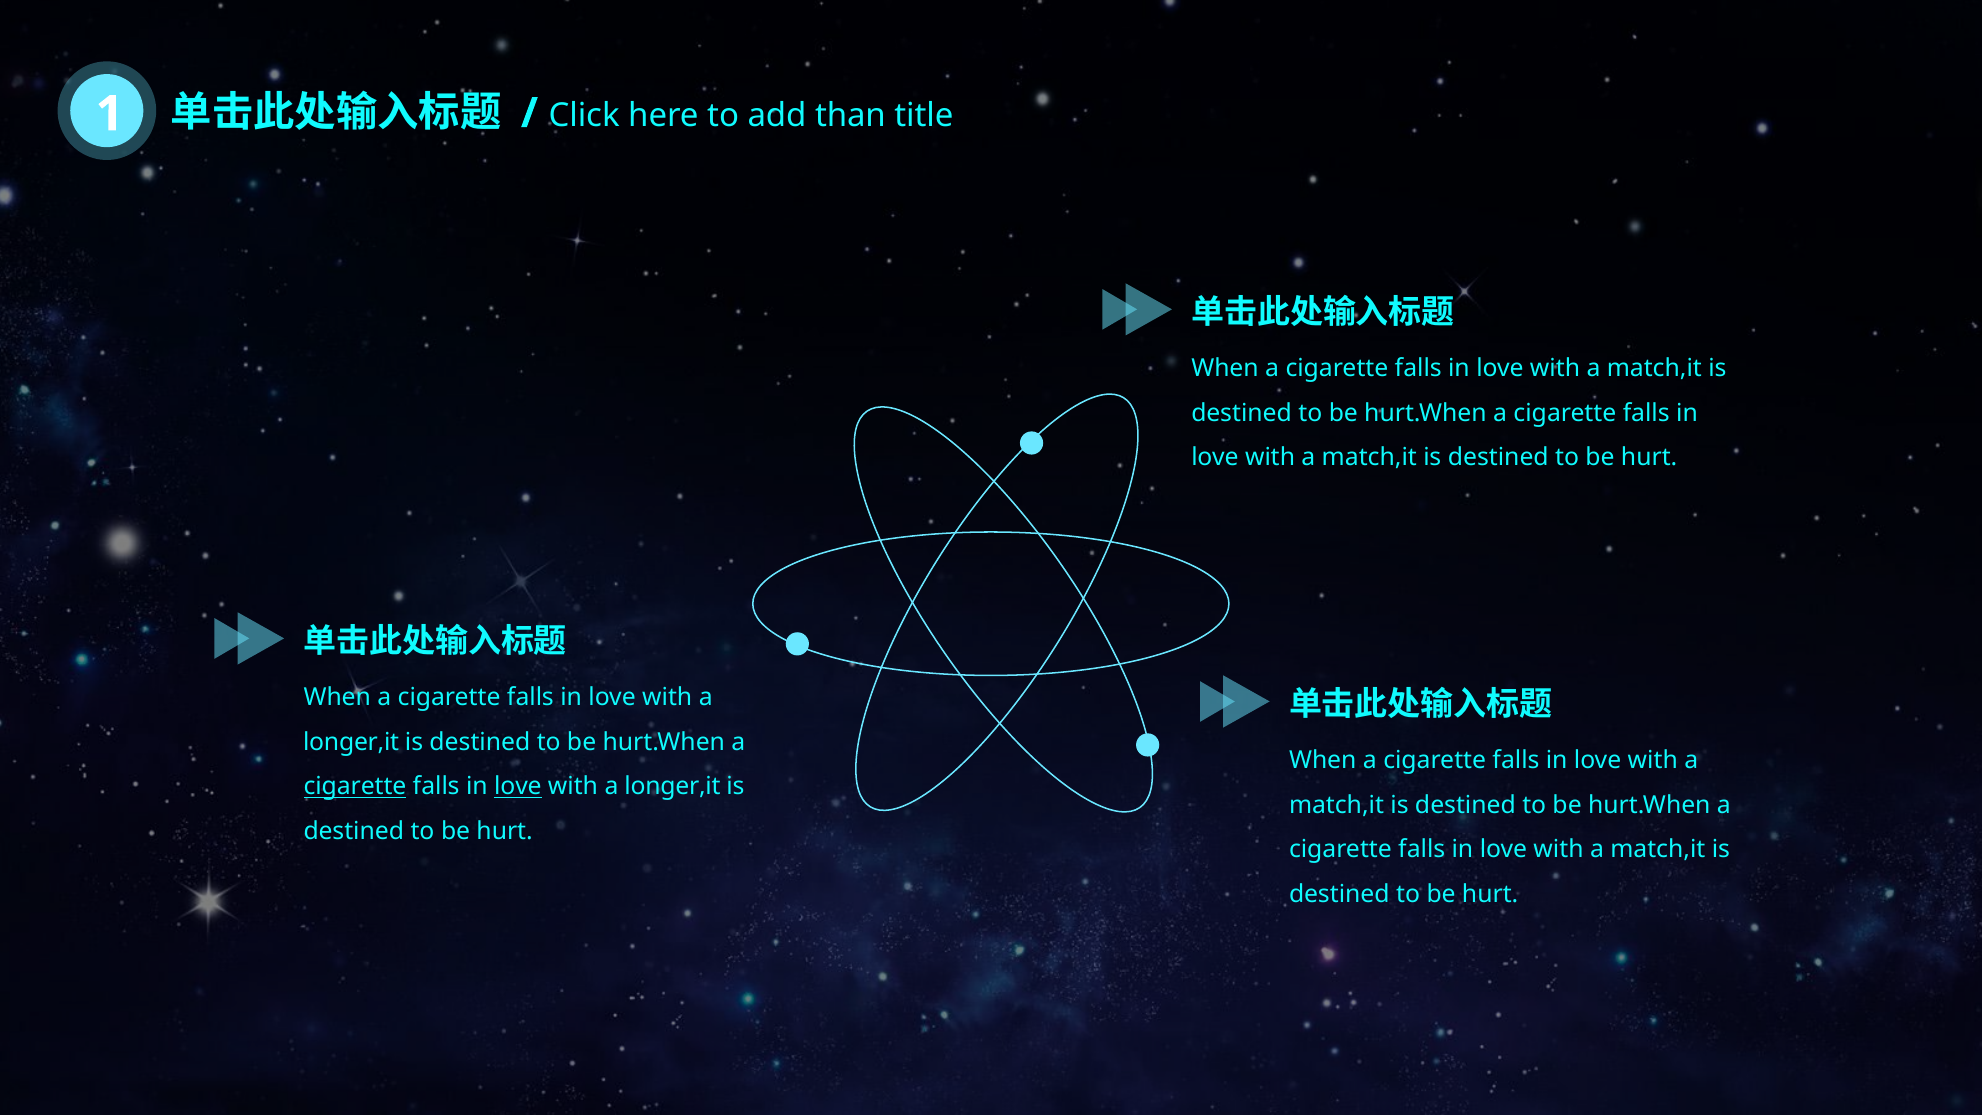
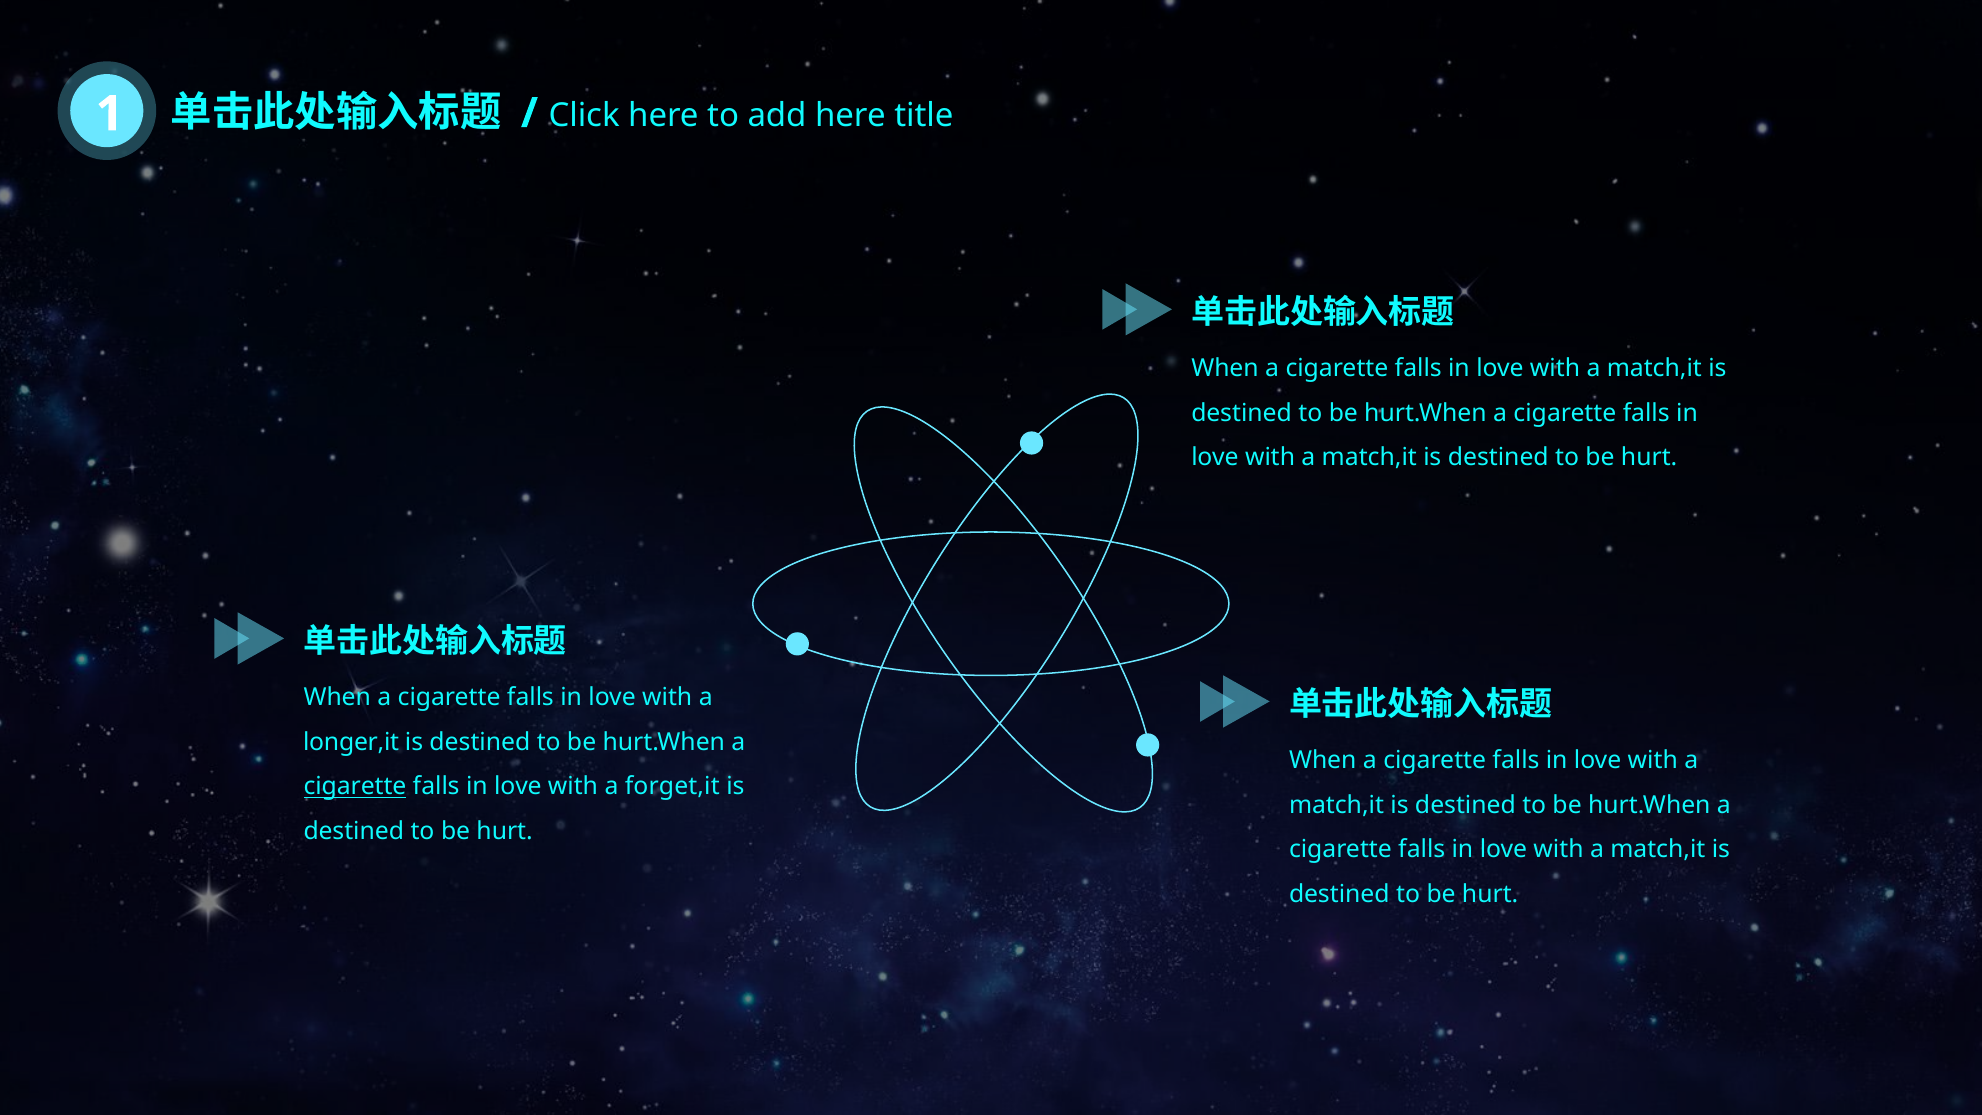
add than: than -> here (850, 116)
love underline: present -> none (518, 787)
longer,it: longer,it -> forget,it (672, 787)
